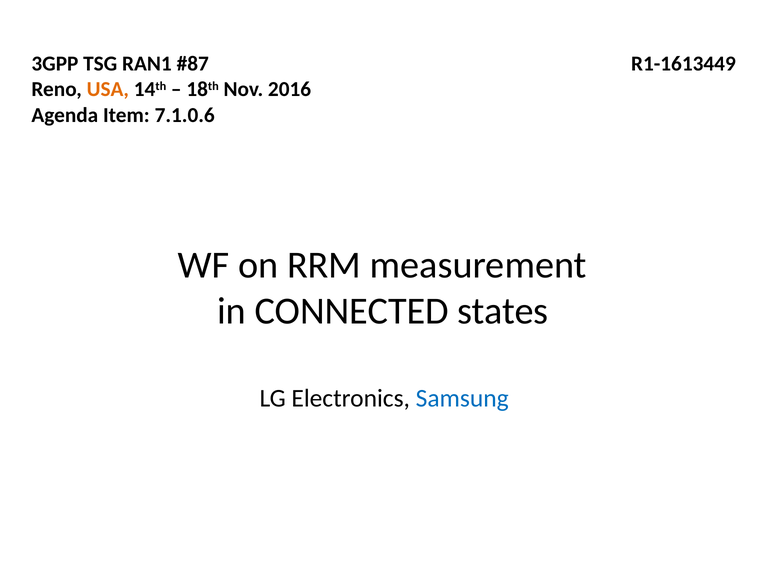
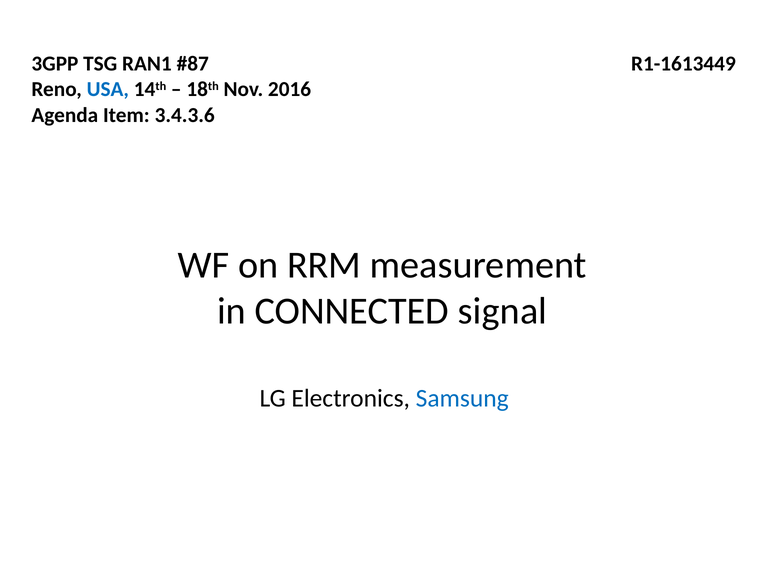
USA colour: orange -> blue (108, 89)
7.1.0.6: 7.1.0.6 -> 3.4.3.6 (185, 115)
states: states -> signal (502, 311)
